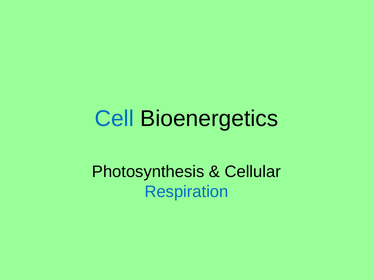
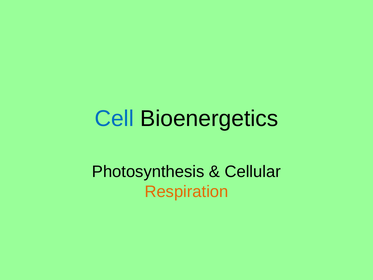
Respiration colour: blue -> orange (186, 191)
